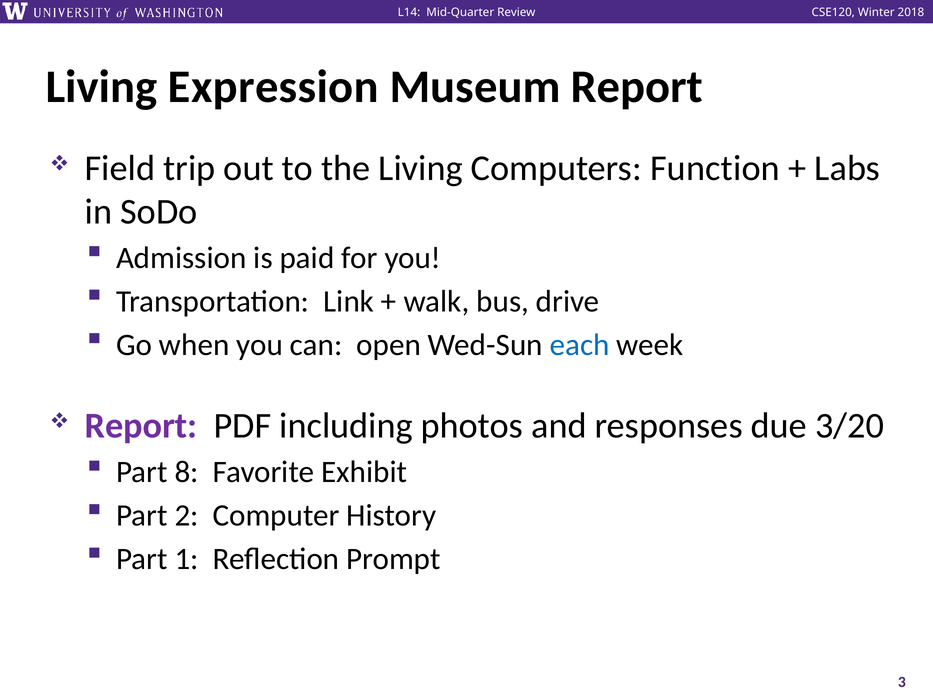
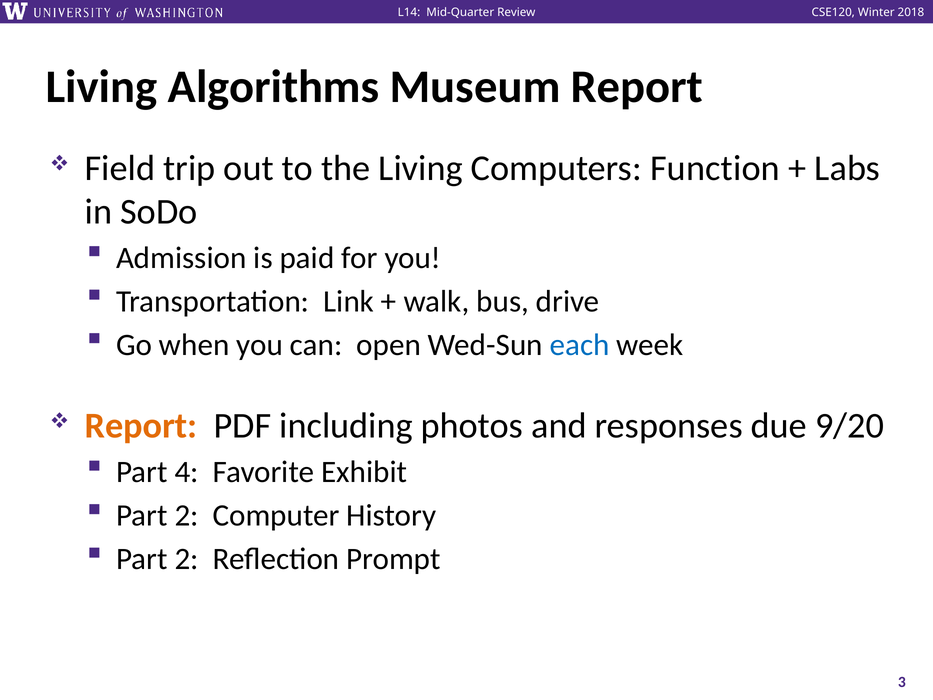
Expression: Expression -> Algorithms (274, 87)
Report colour: purple -> orange (141, 426)
3/20: 3/20 -> 9/20 (850, 426)
8: 8 -> 4 (187, 472)
1: 1 -> 2 (187, 559)
